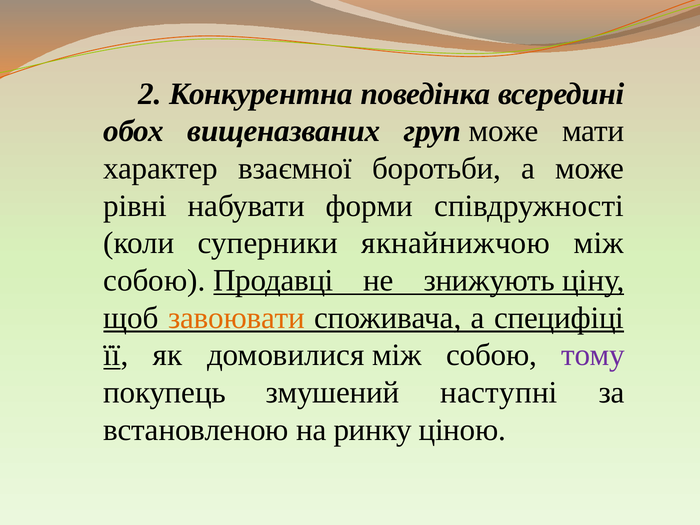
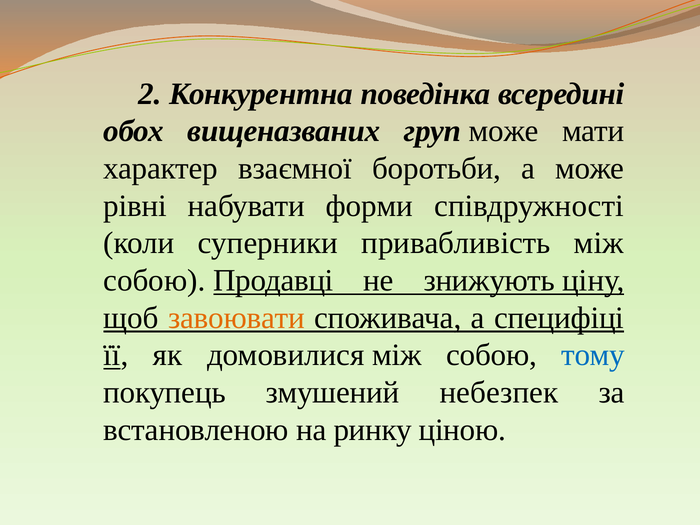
якнайнижчою: якнайнижчою -> привабливість (456, 243)
тому colour: purple -> blue (593, 355)
наступні: наступні -> небезпек (499, 393)
